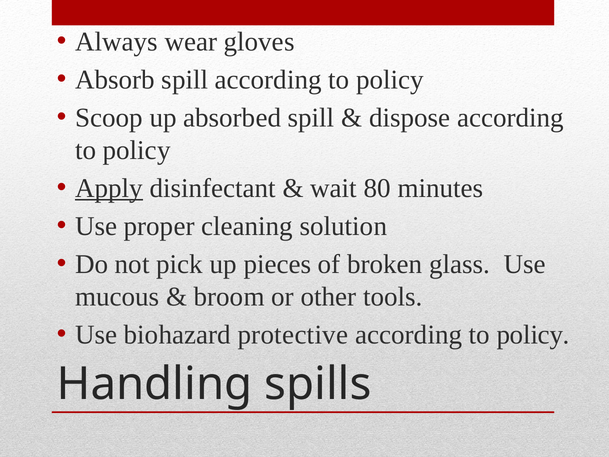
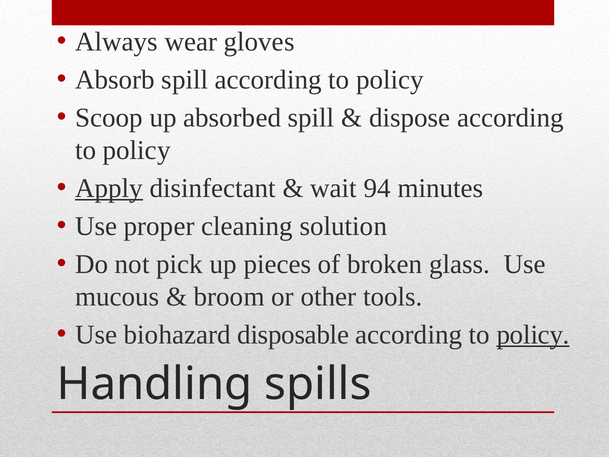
80: 80 -> 94 (377, 188)
protective: protective -> disposable (293, 334)
policy underline: none -> present (533, 334)
